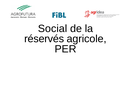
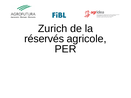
Social: Social -> Zurich (53, 29)
